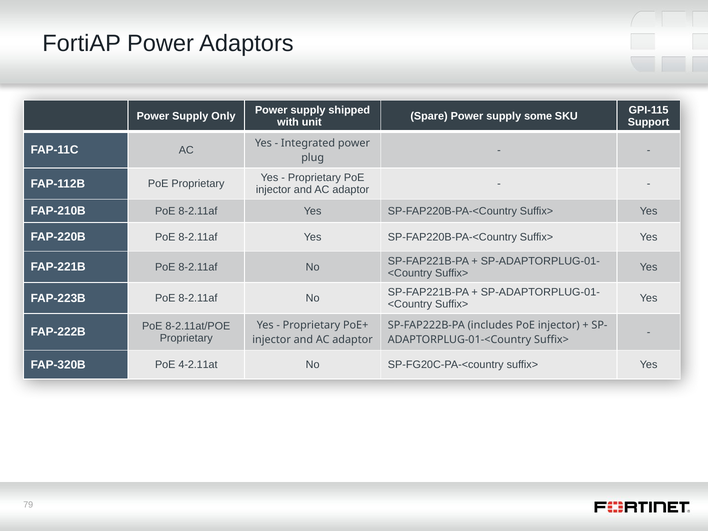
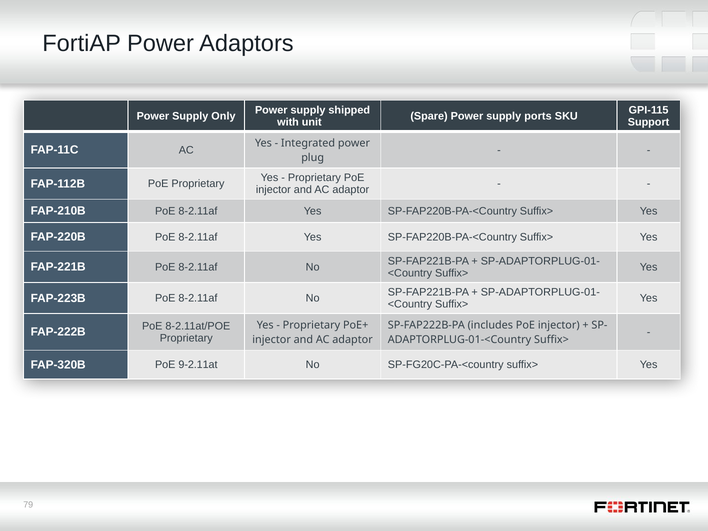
some: some -> ports (538, 116)
4-2.11at: 4-2.11at -> 9-2.11at (198, 365)
